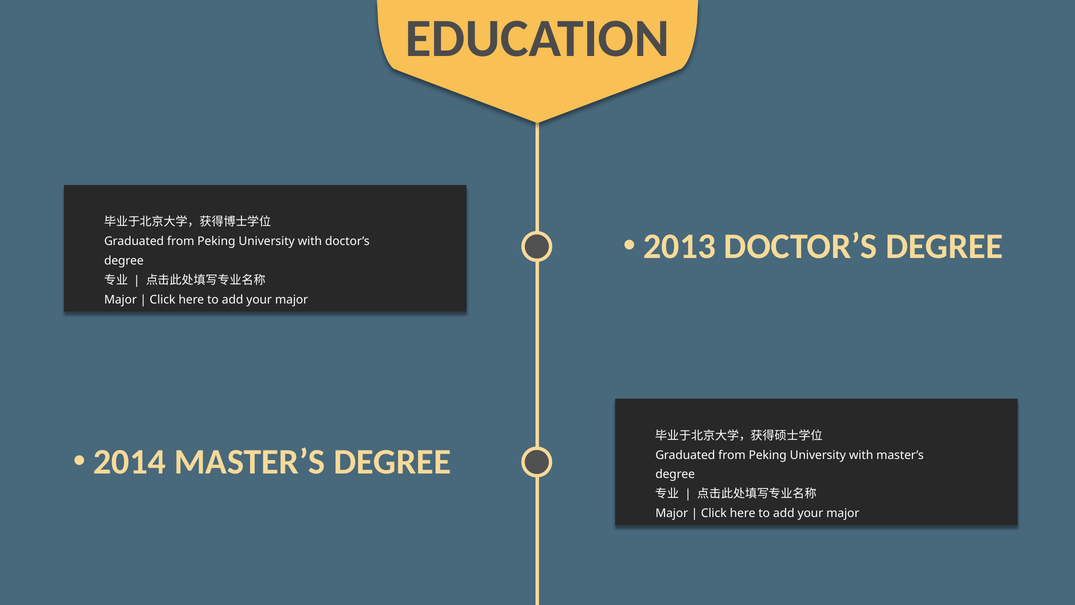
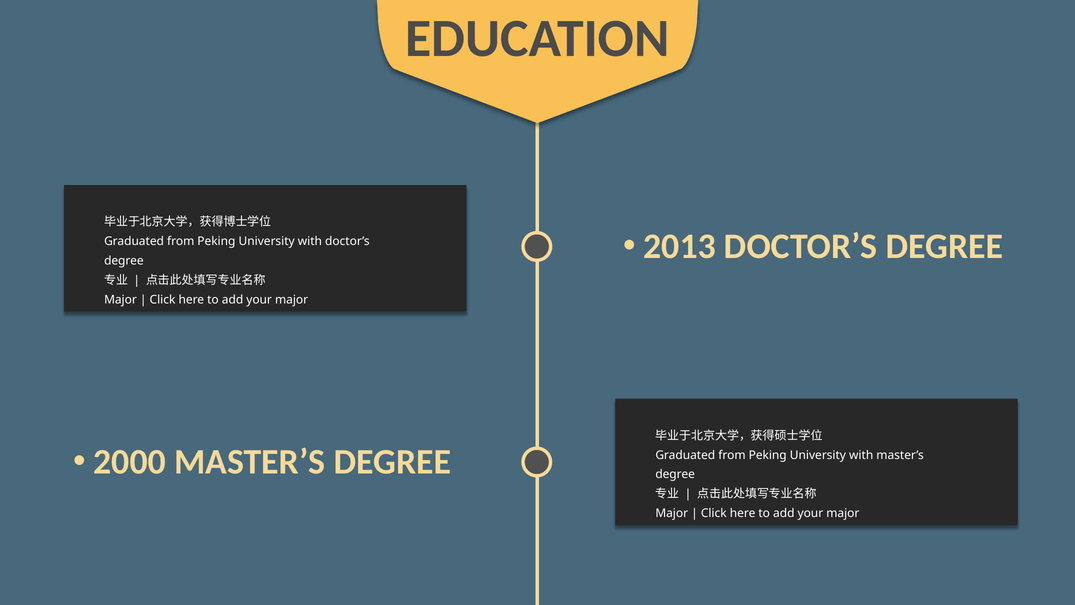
2014: 2014 -> 2000 (130, 462)
